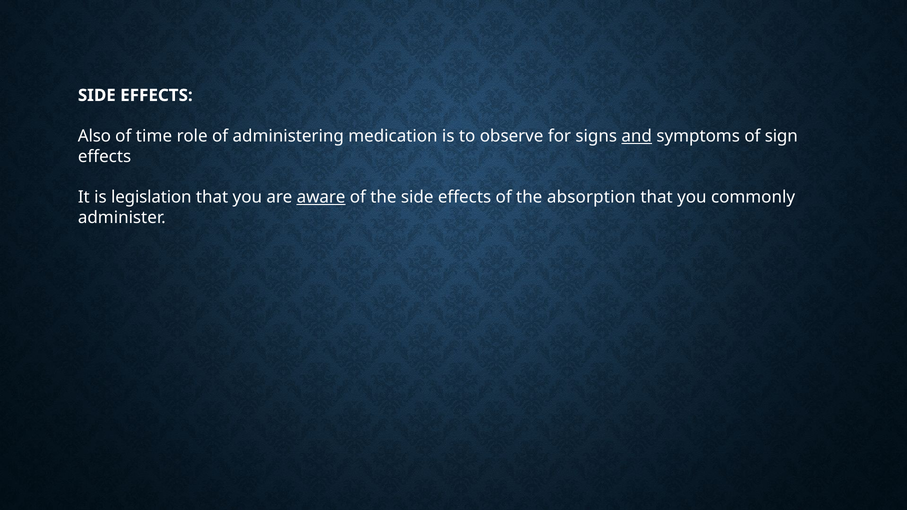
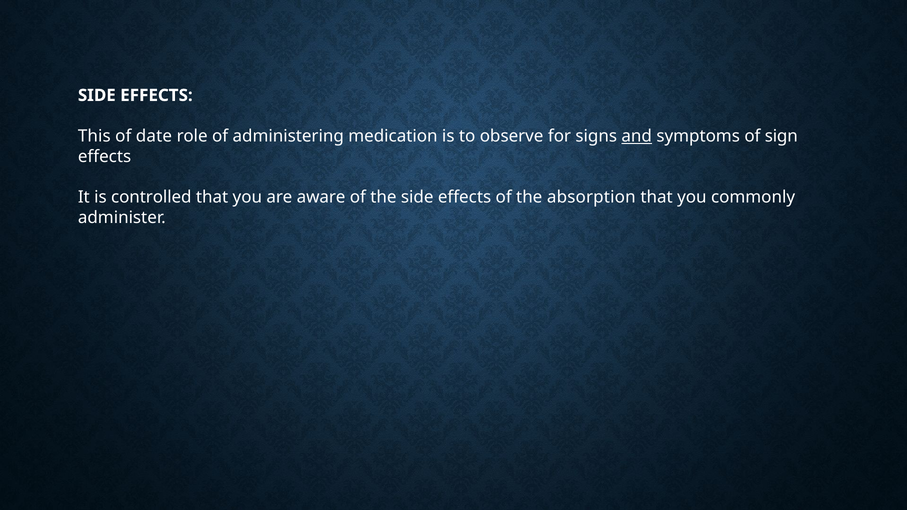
Also: Also -> This (94, 136)
time: time -> date (154, 136)
legislation: legislation -> controlled (151, 197)
aware underline: present -> none (321, 197)
